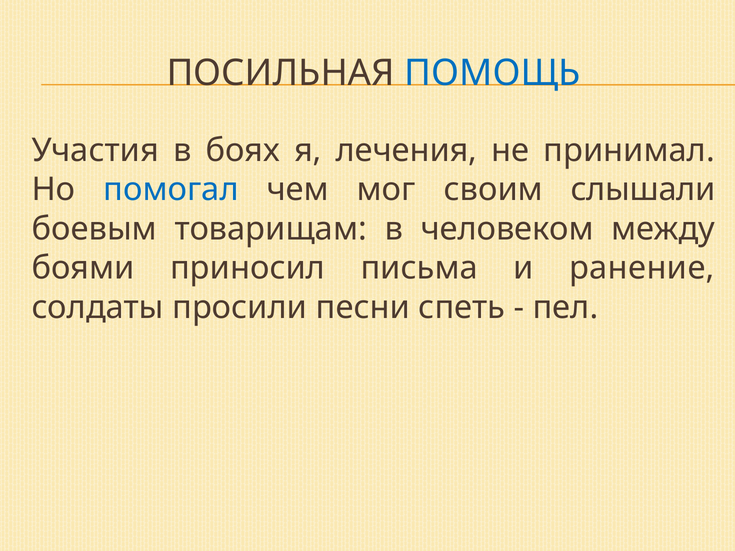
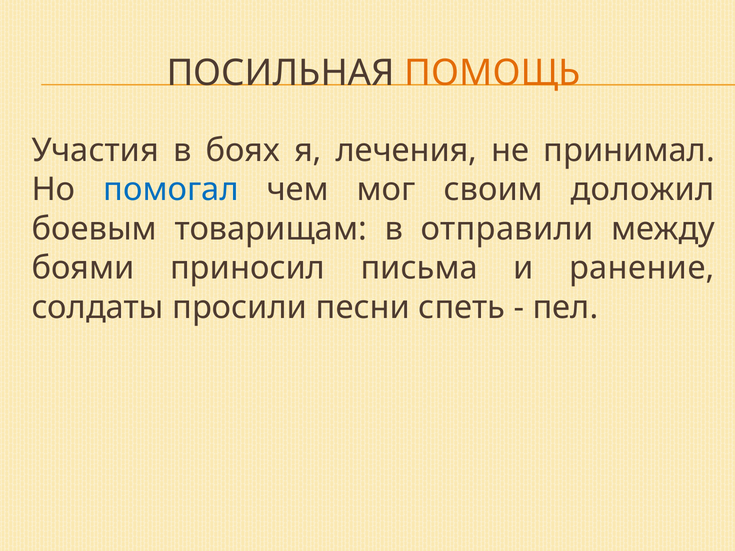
ПОМОЩЬ colour: blue -> orange (492, 73)
слышали: слышали -> доложил (643, 190)
человеком: человеком -> отправили (507, 229)
